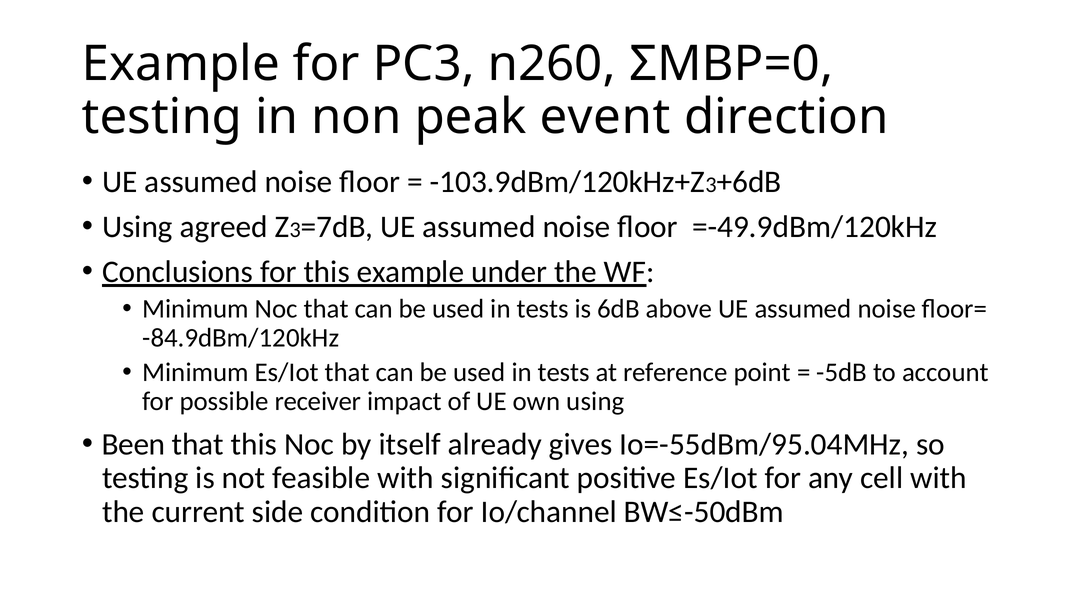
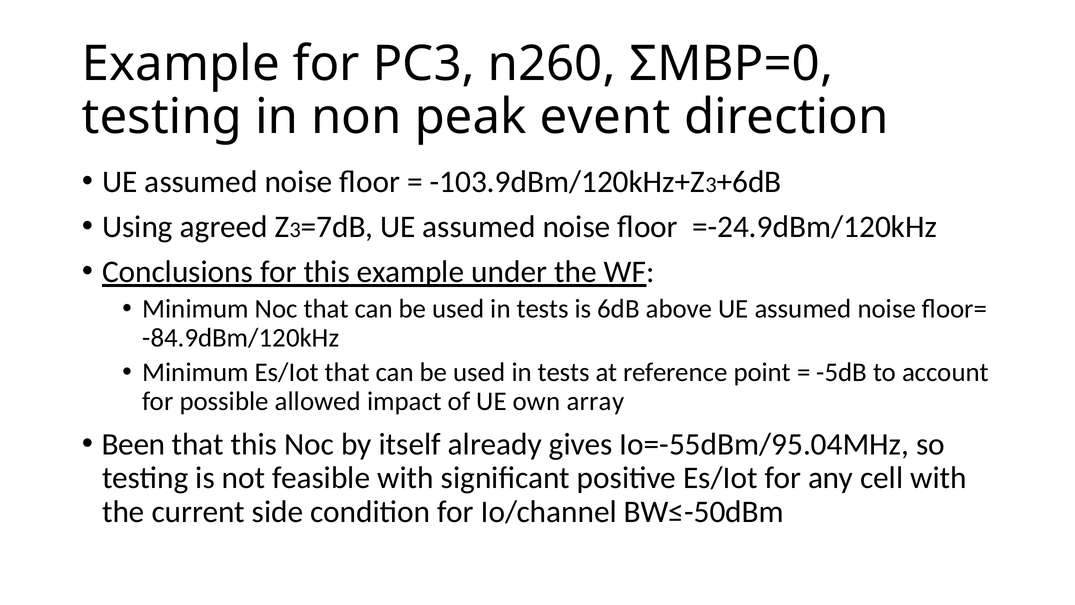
=-49.9dBm/120kHz: =-49.9dBm/120kHz -> =-24.9dBm/120kHz (815, 227)
receiver: receiver -> allowed (318, 401)
own using: using -> array (595, 401)
